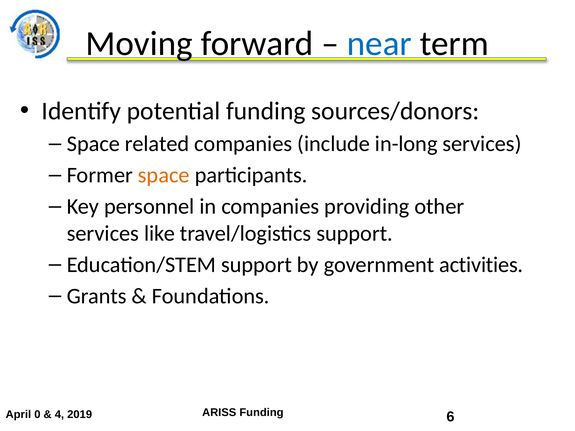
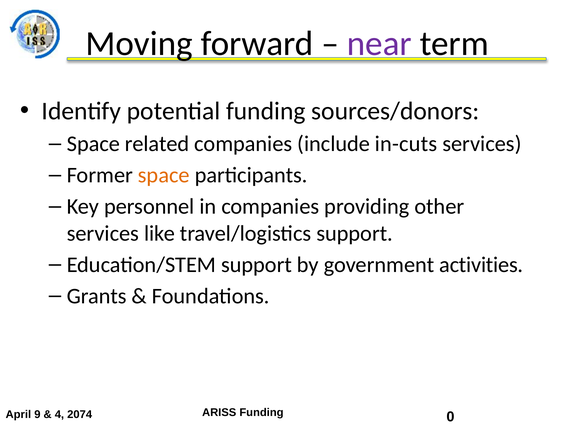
near colour: blue -> purple (379, 44)
in-long: in-long -> in-cuts (406, 144)
0: 0 -> 9 (37, 415)
2019: 2019 -> 2074 (80, 415)
6: 6 -> 0 (450, 417)
